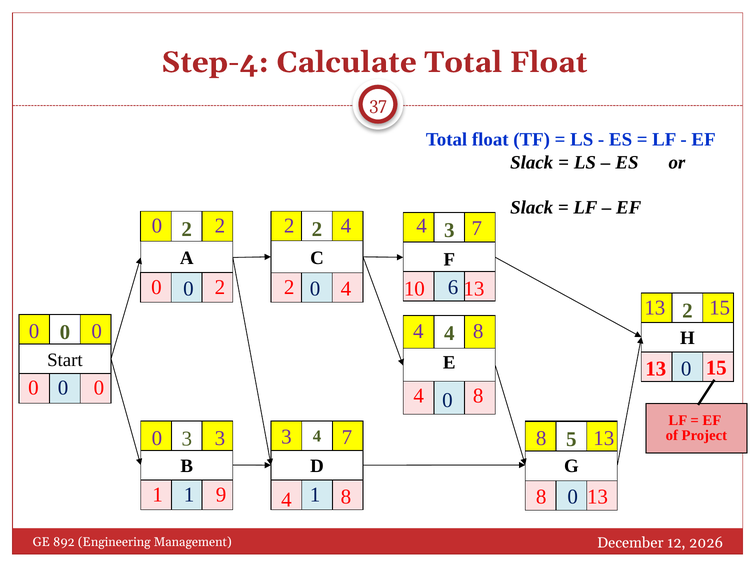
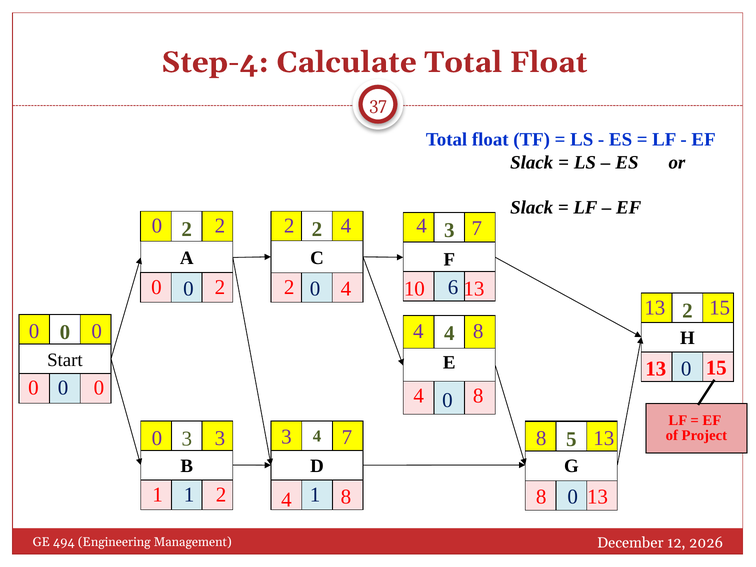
1 9: 9 -> 2 (221, 495)
892: 892 -> 494 (64, 542)
